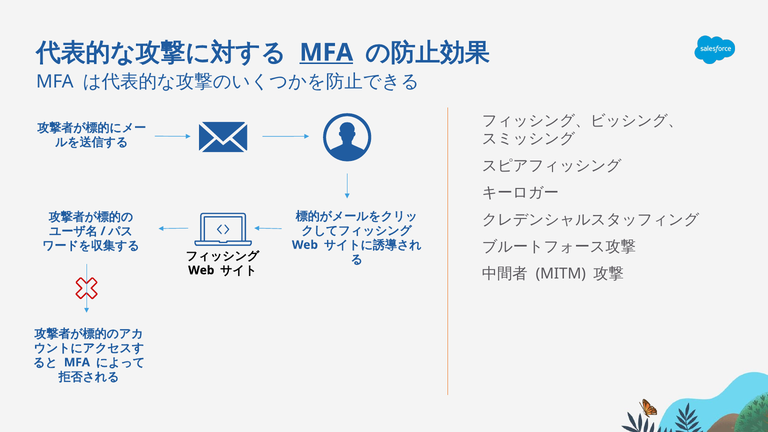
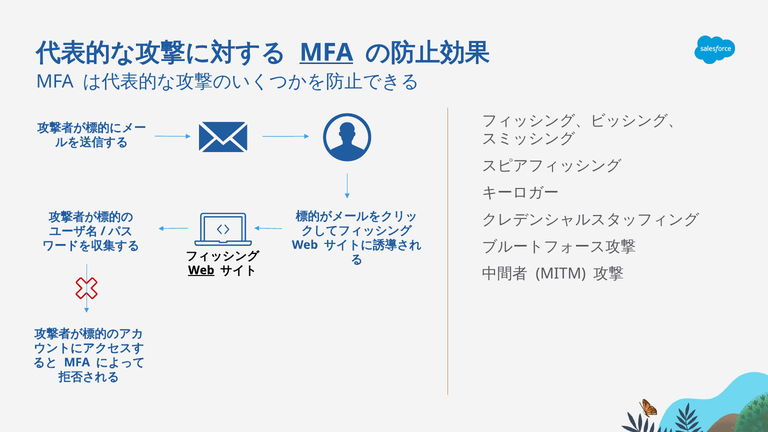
Web underline: none -> present (201, 270)
